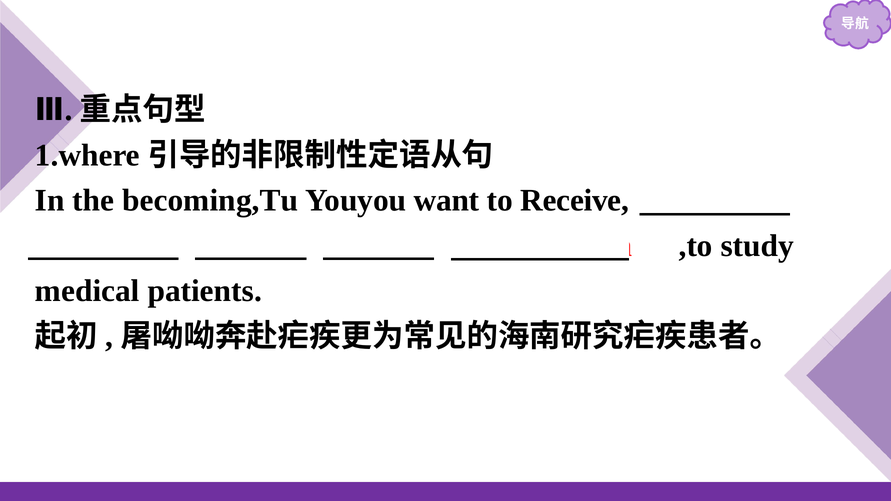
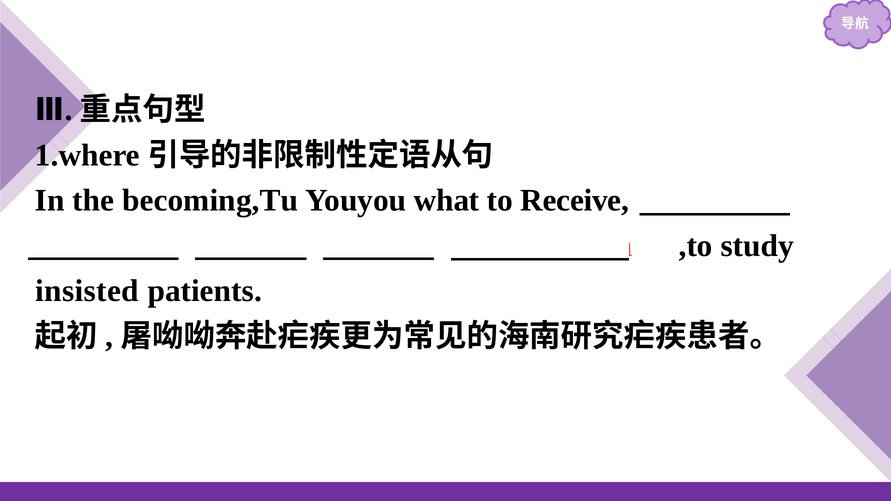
want: want -> what (447, 201)
medical: medical -> insisted (87, 291)
